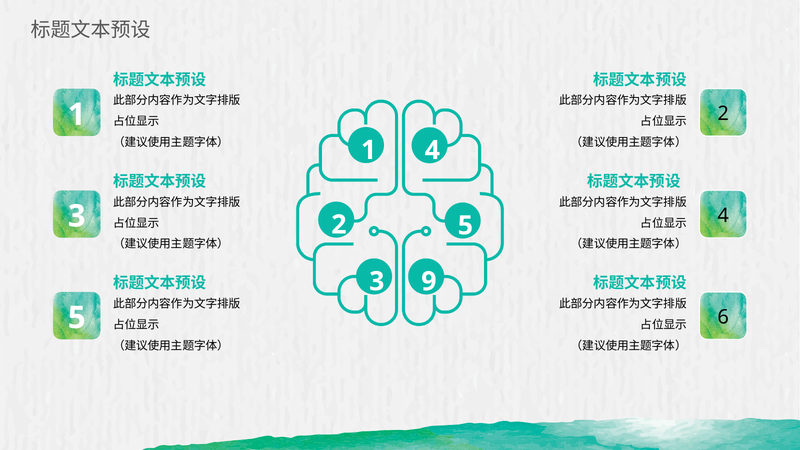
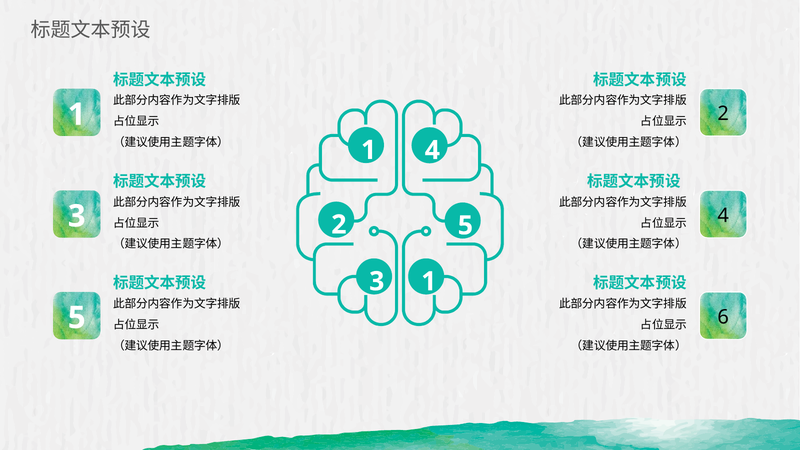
3 9: 9 -> 1 (429, 281)
